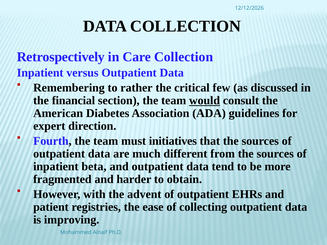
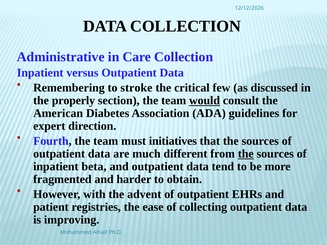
Retrospectively: Retrospectively -> Administrative (61, 57)
rather: rather -> stroke (136, 88)
financial: financial -> properly (73, 101)
the underline: none -> present (246, 154)
